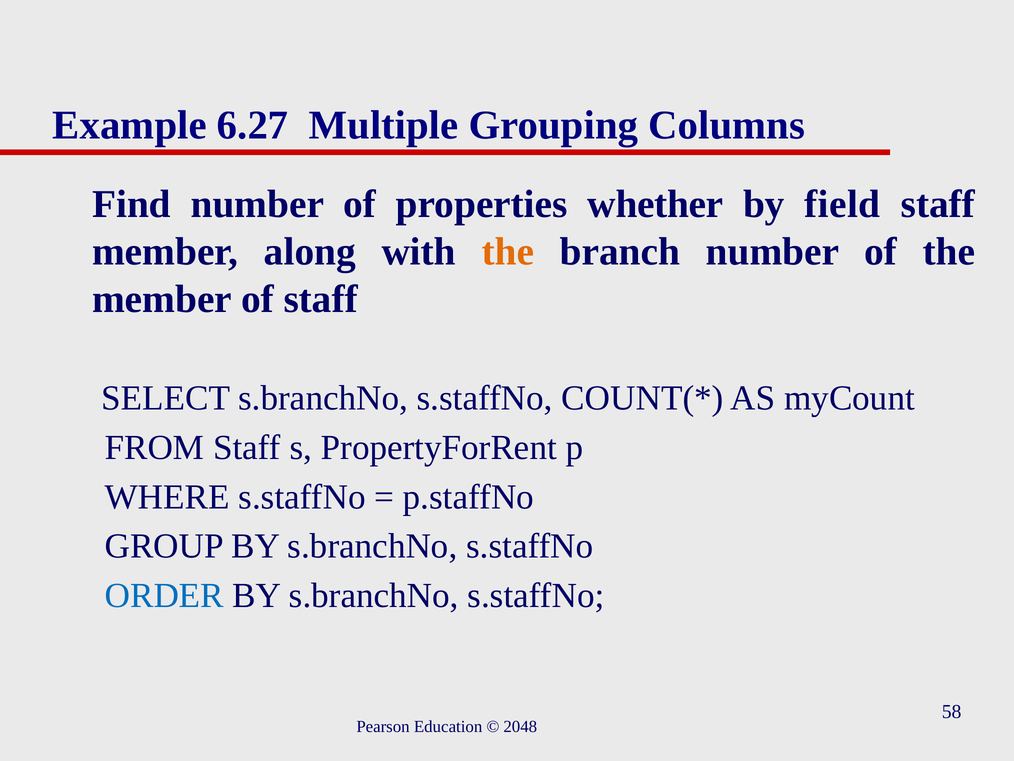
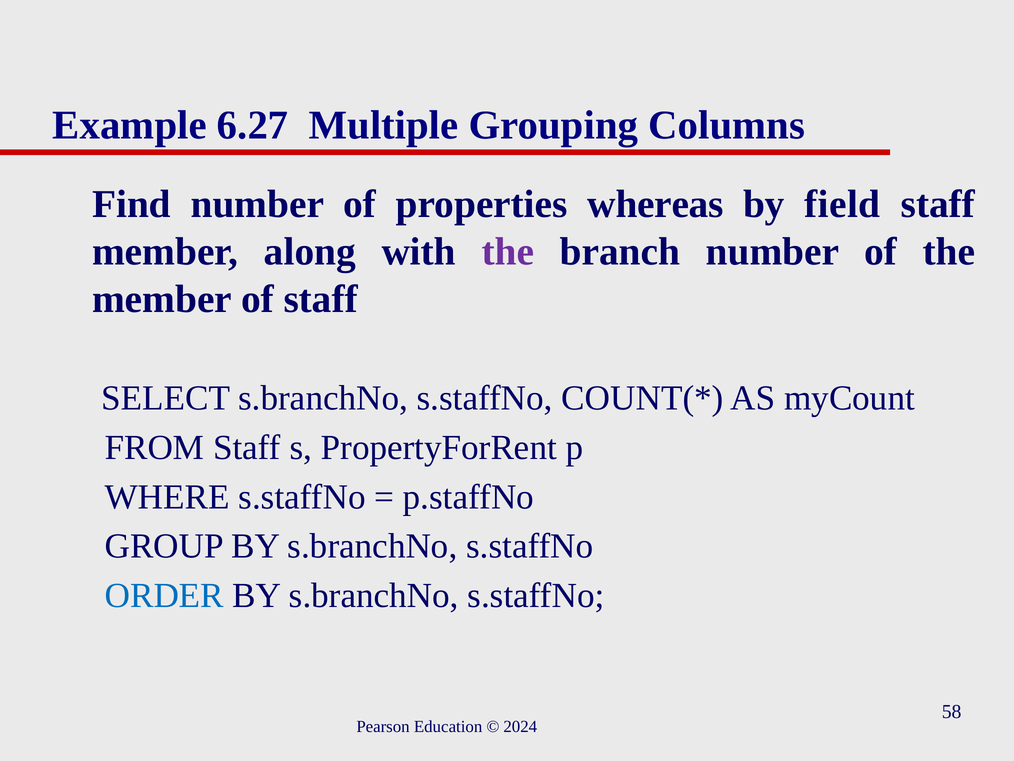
whether: whether -> whereas (655, 204)
the colour: orange -> purple (508, 252)
2048: 2048 -> 2024 (520, 726)
